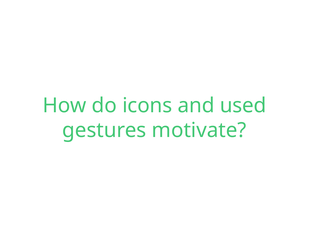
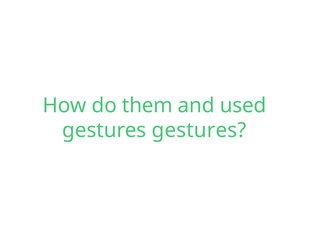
icons: icons -> them (147, 105)
gestures motivate: motivate -> gestures (199, 130)
